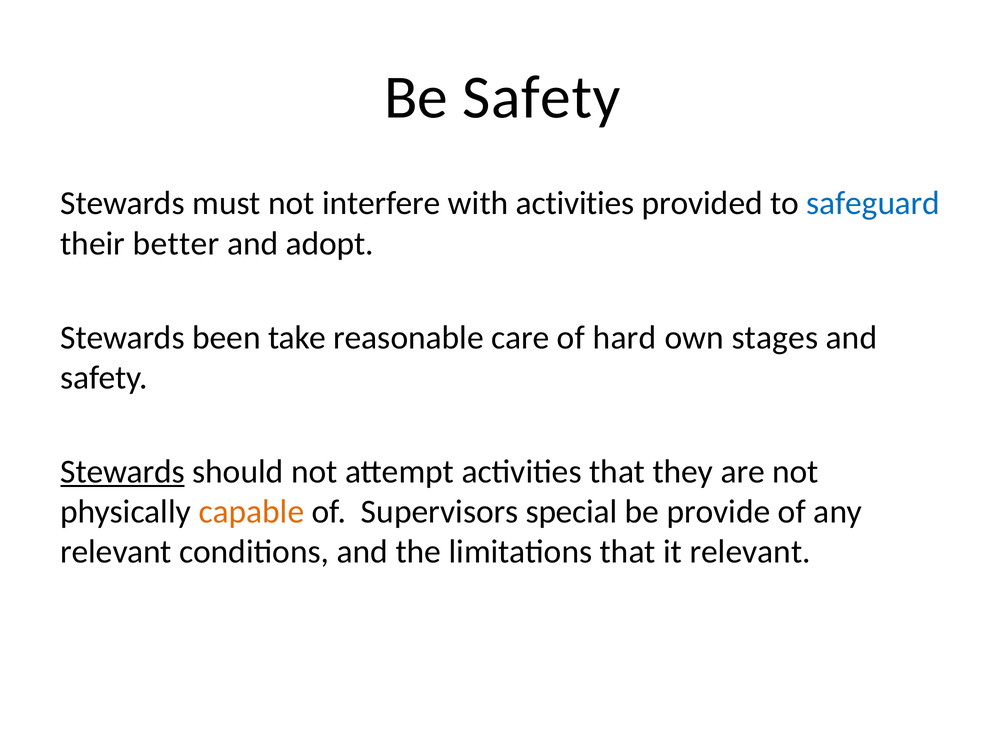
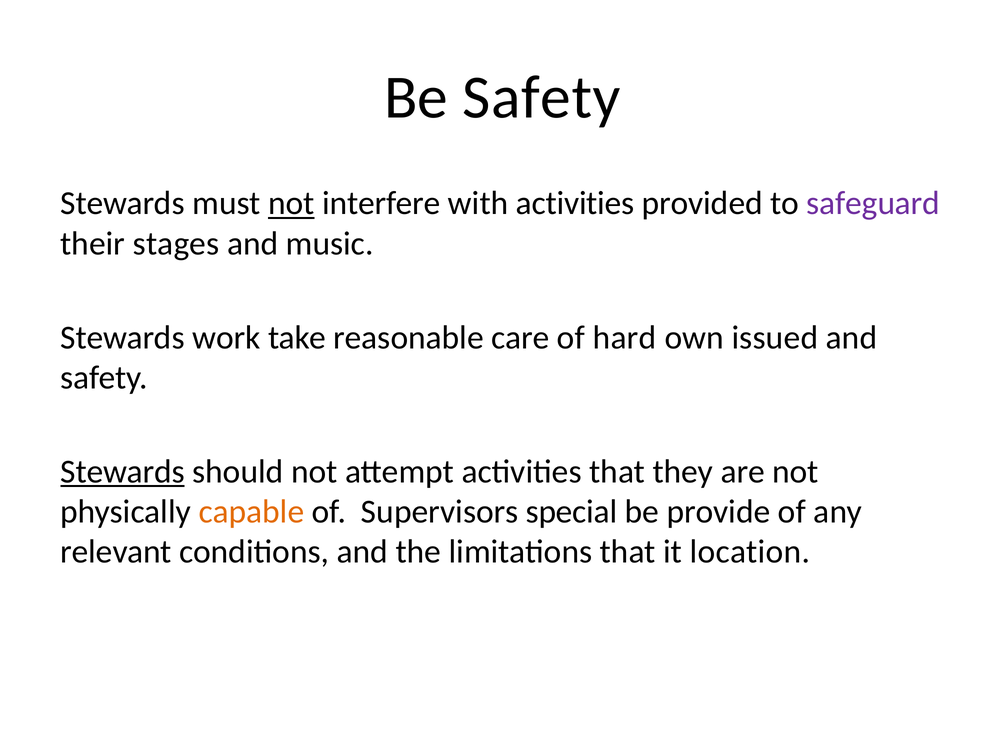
not underline: none -> present (291, 204)
safeguard colour: blue -> purple (873, 204)
better: better -> stages (176, 244)
adopt: adopt -> music (330, 244)
been: been -> work (226, 338)
stages: stages -> issued (775, 338)
it relevant: relevant -> location (750, 552)
